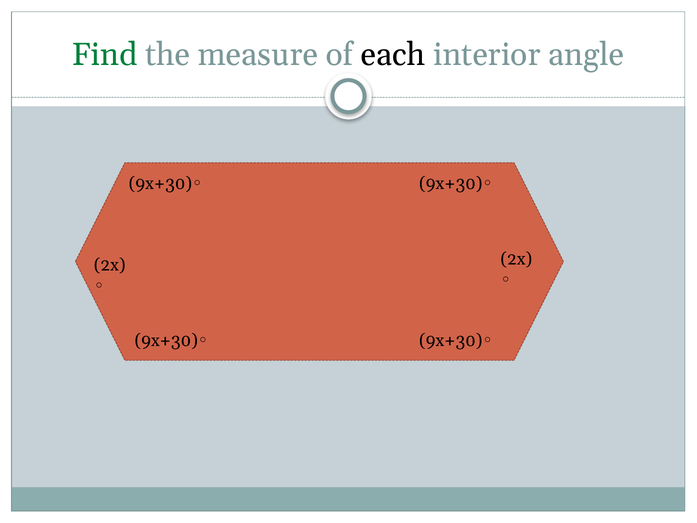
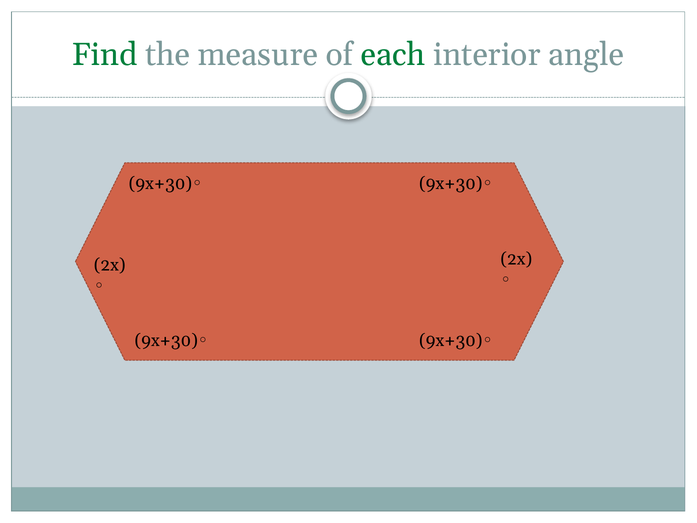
each colour: black -> green (393, 55)
